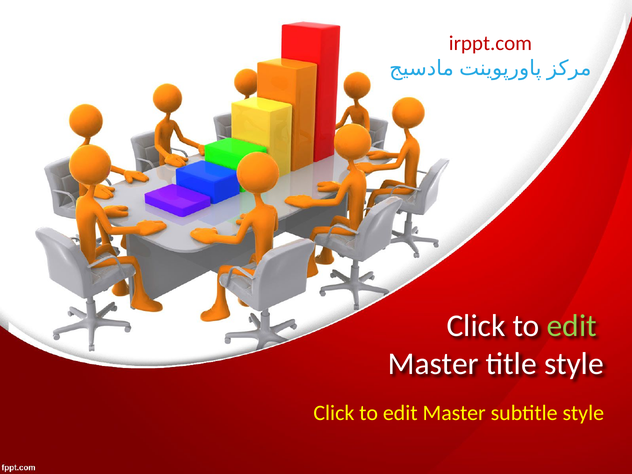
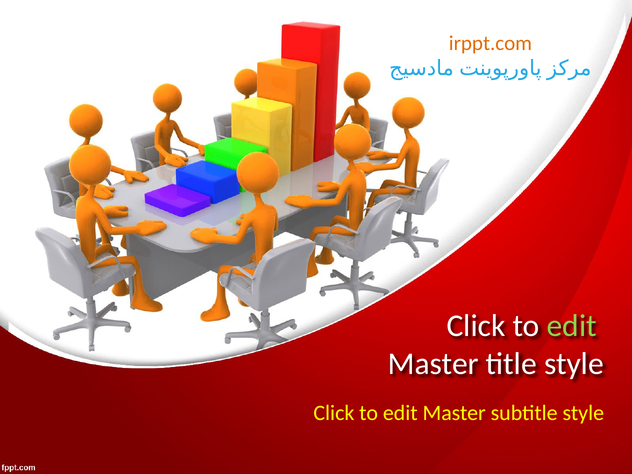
irppt.com colour: red -> orange (490, 43)
